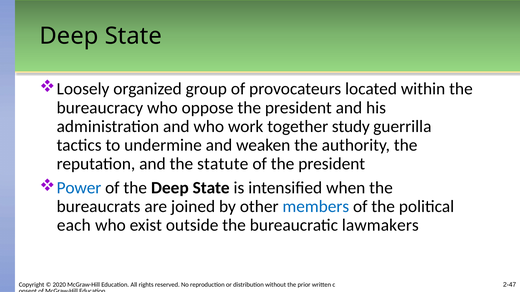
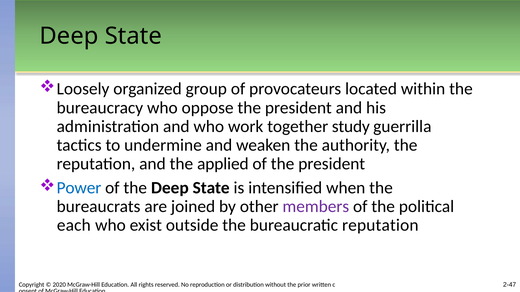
statute: statute -> applied (223, 164)
members colour: blue -> purple (316, 207)
bureaucratic lawmakers: lawmakers -> reputation (380, 226)
